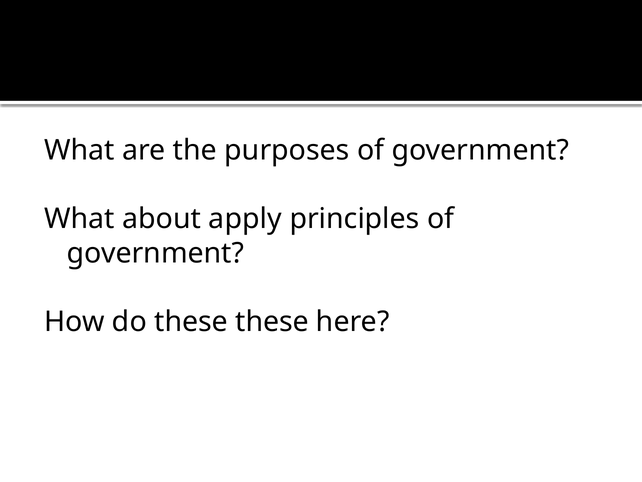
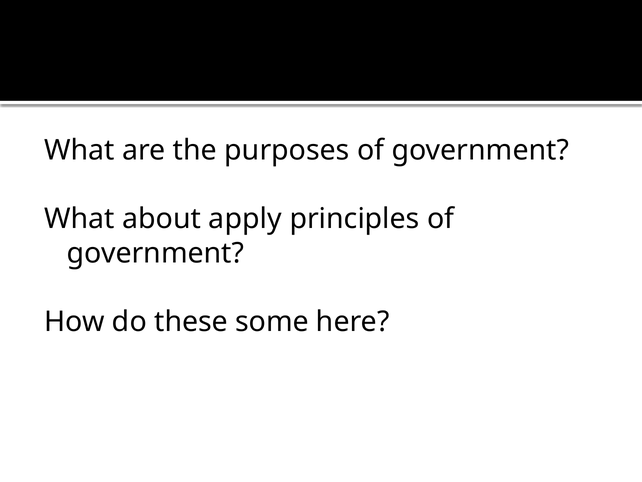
these these: these -> some (272, 321)
